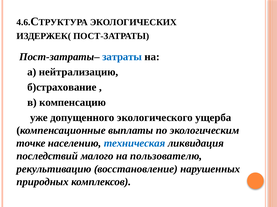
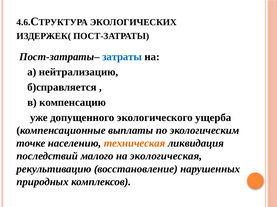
б)страхование: б)страхование -> б)справляется (62, 87)
техническая colour: blue -> orange (135, 144)
пользователю: пользователю -> экологическая (166, 157)
